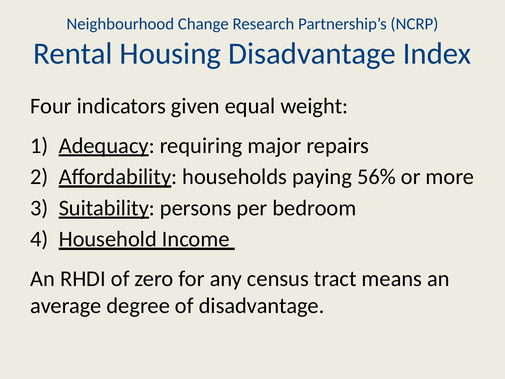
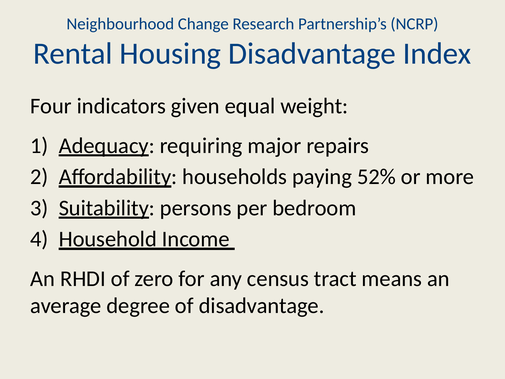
56%: 56% -> 52% (376, 177)
